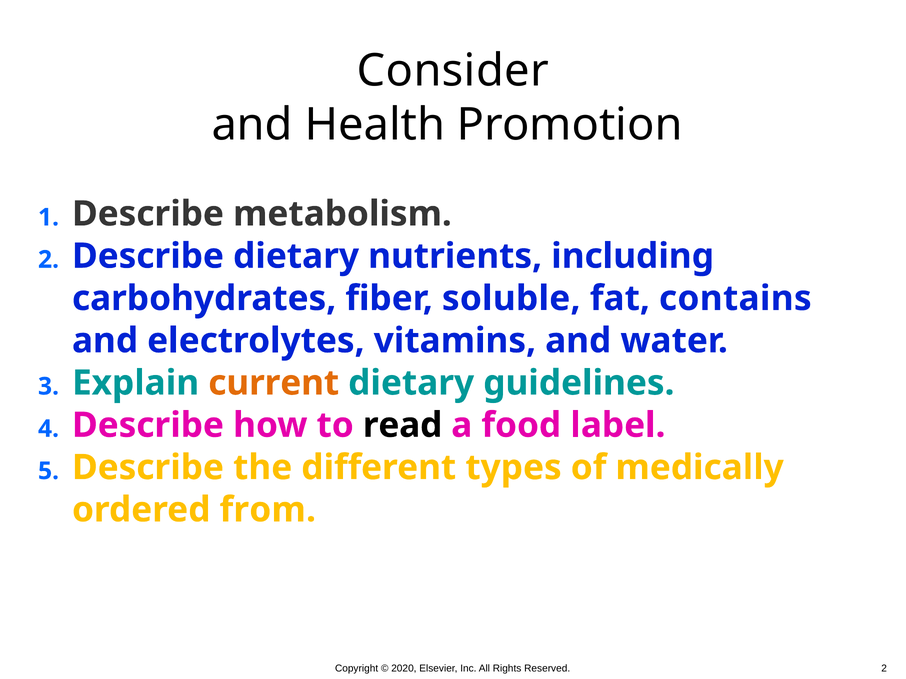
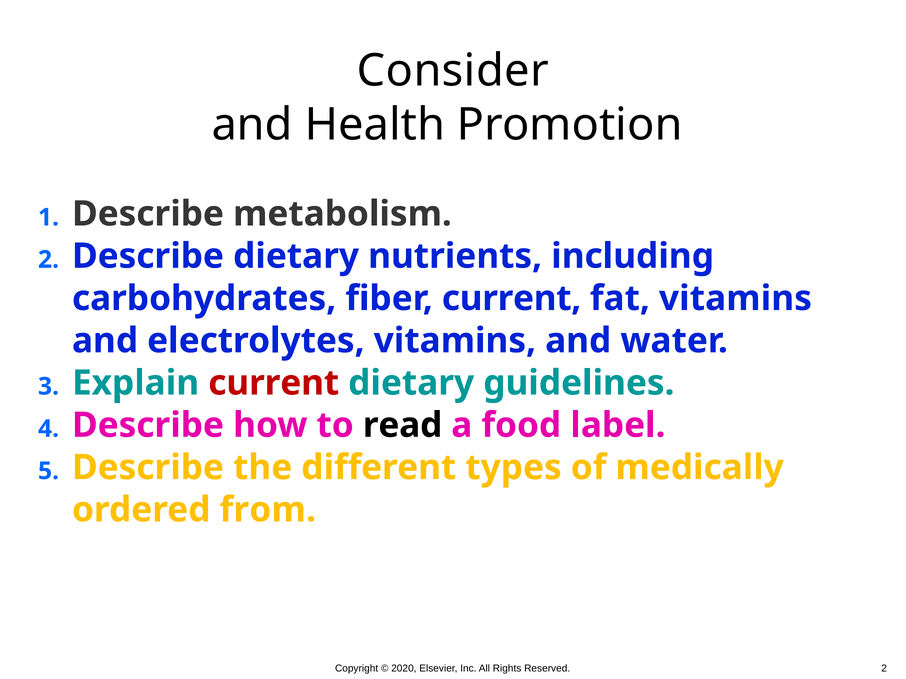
fiber soluble: soluble -> current (512, 299)
fat contains: contains -> vitamins (735, 299)
current colour: orange -> red (274, 383)
